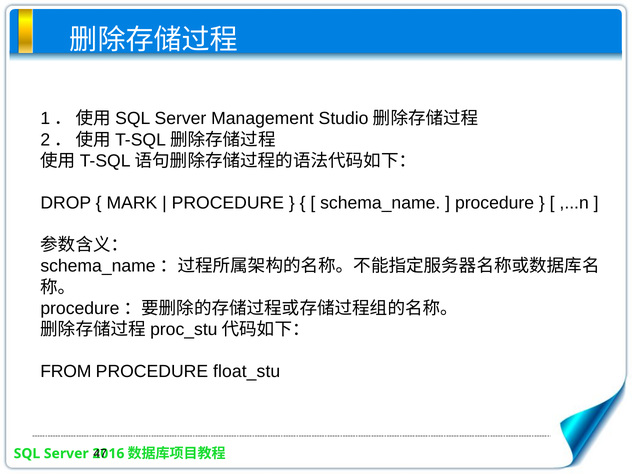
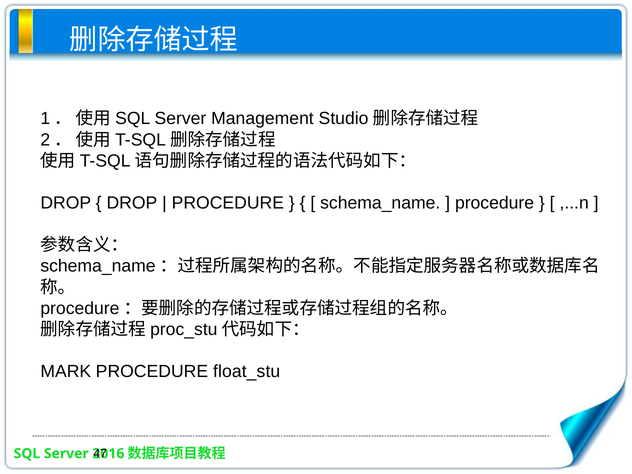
MARK: MARK -> DROP (132, 203)
FROM: FROM -> MARK (66, 372)
